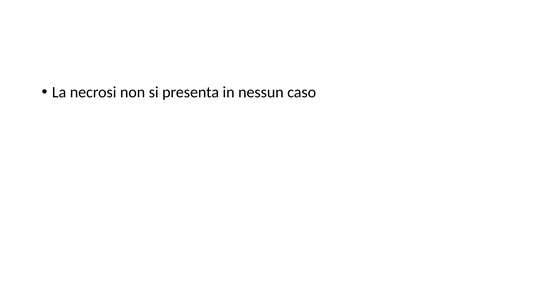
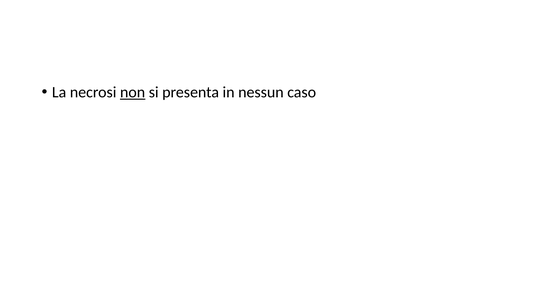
non underline: none -> present (133, 92)
